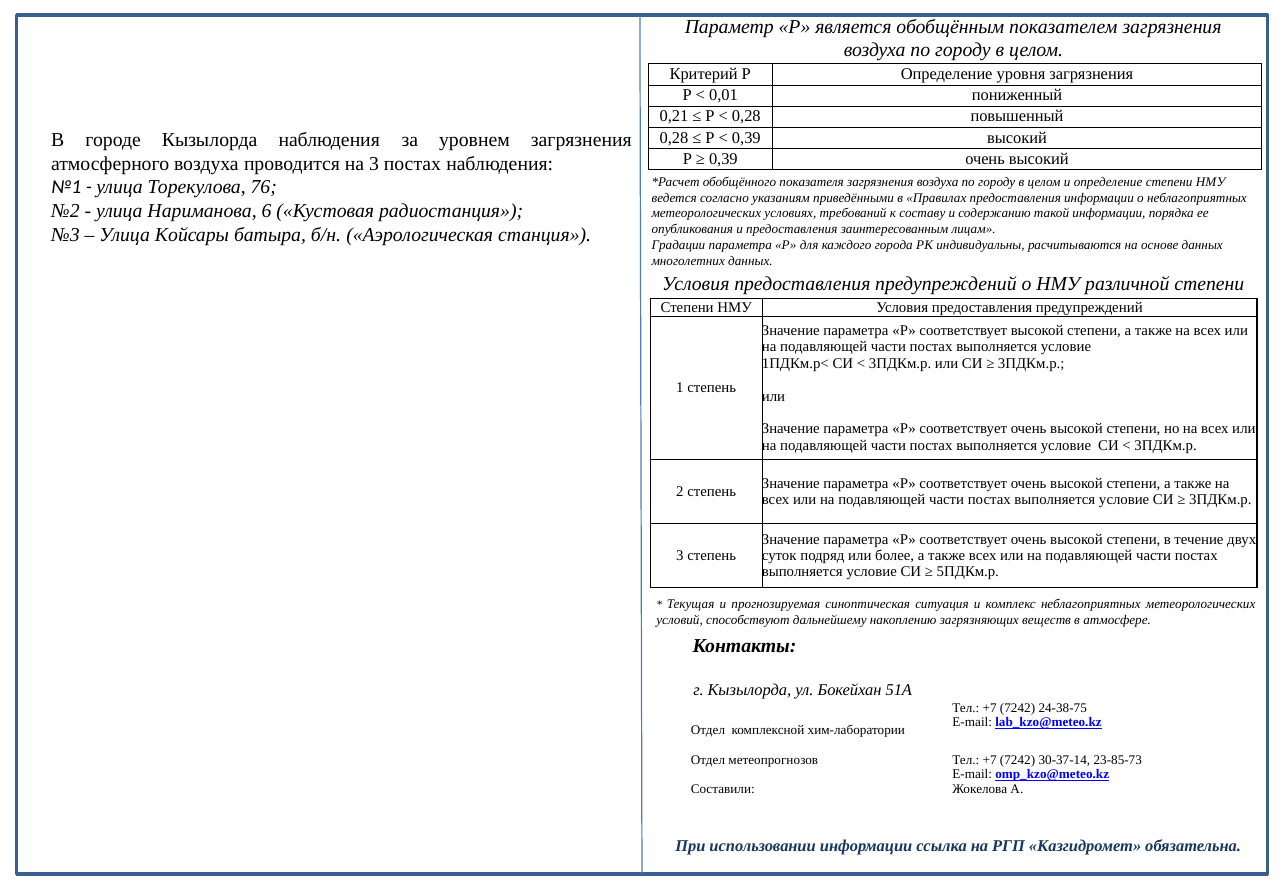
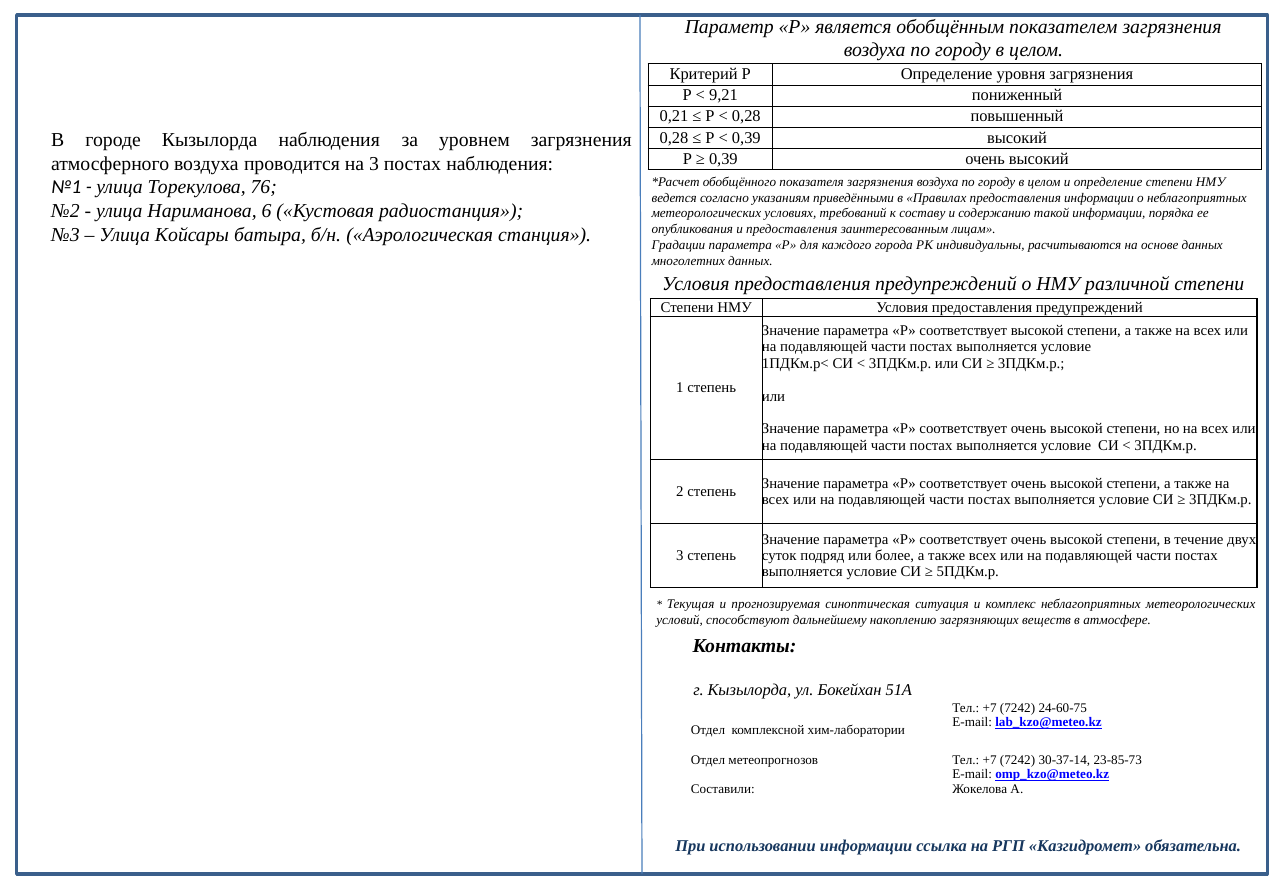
0,01: 0,01 -> 9,21 (724, 95)
24-38-75: 24-38-75 -> 24-60-75 (1063, 708)
